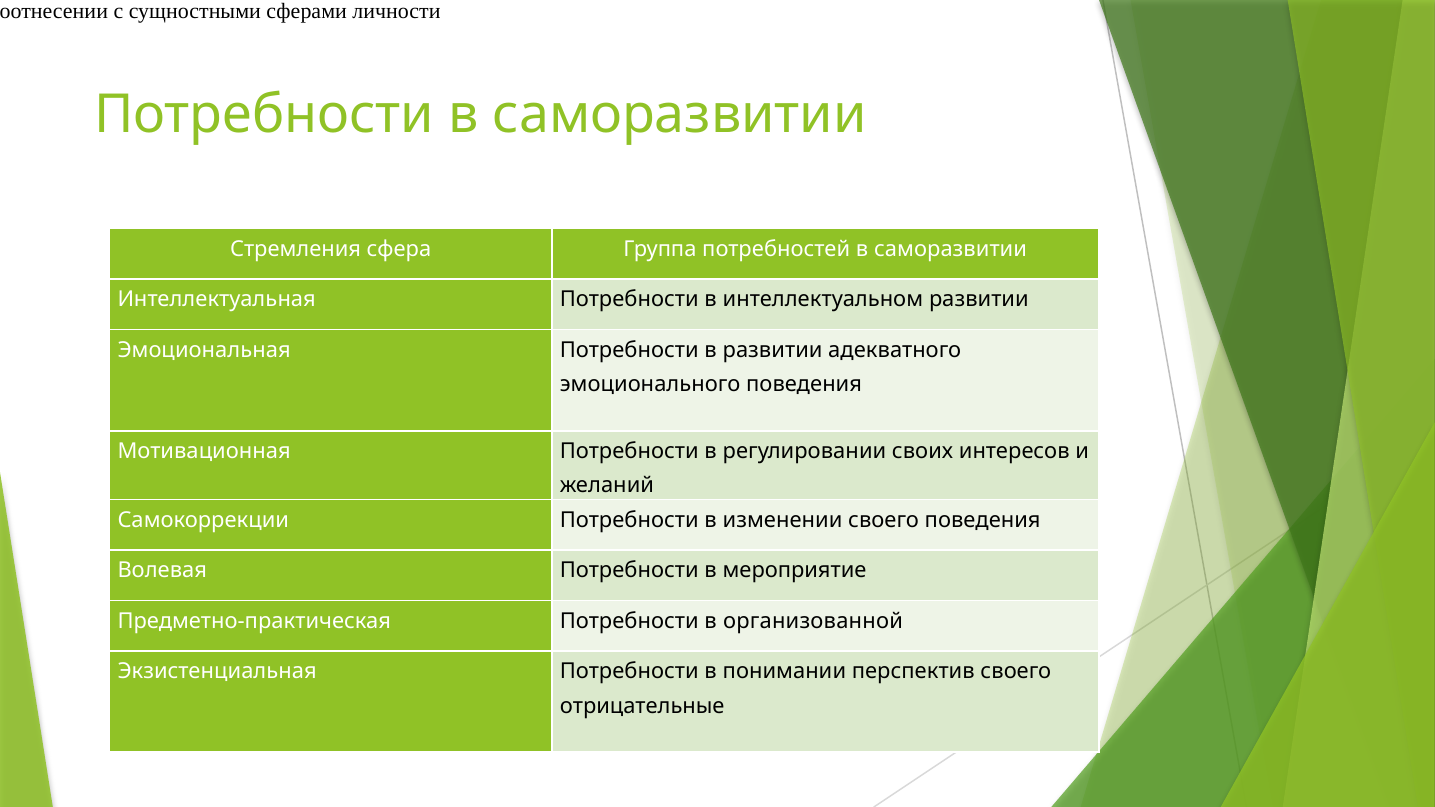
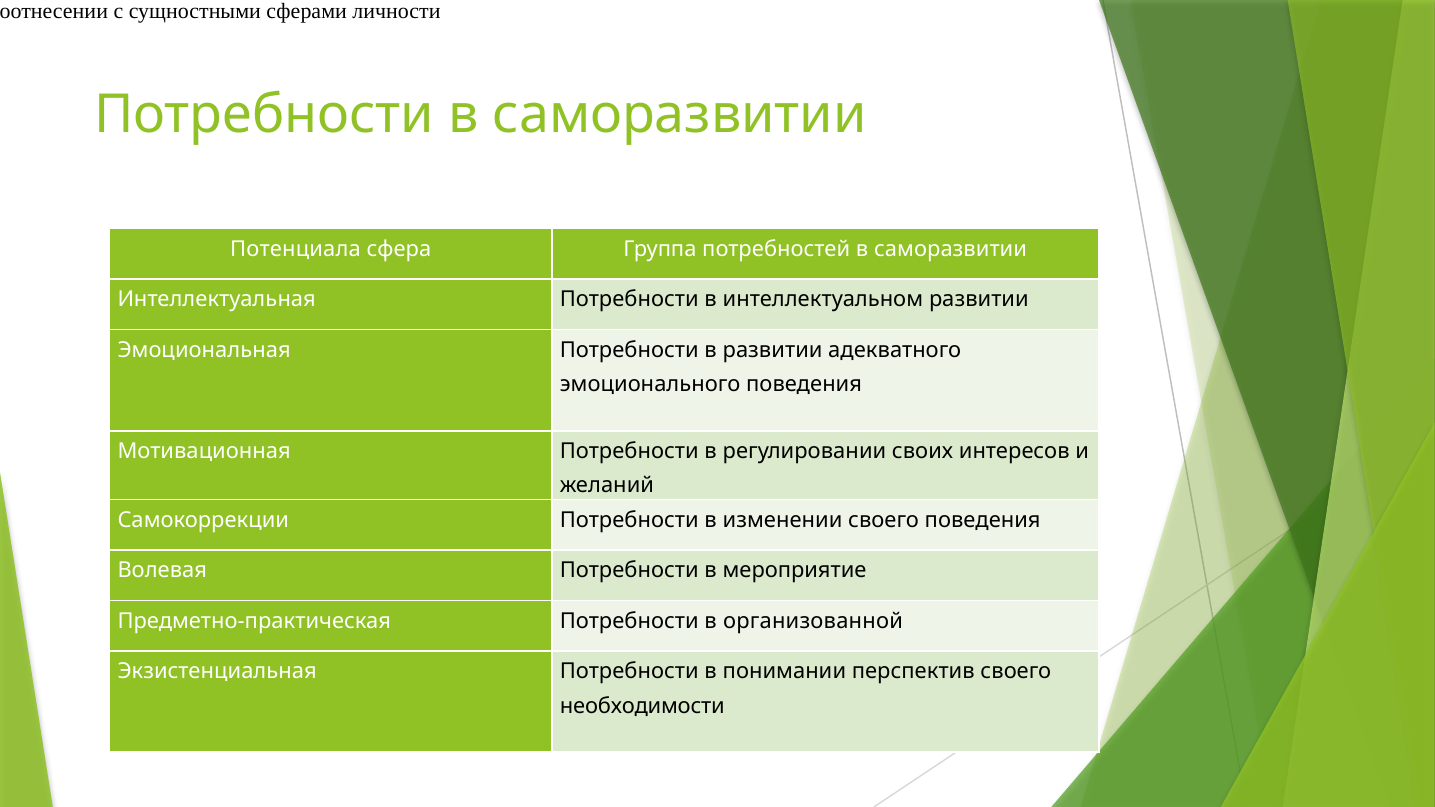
Стремления: Стремления -> Потенциала (295, 249)
отрицательные: отрицательные -> необходимости (642, 706)
